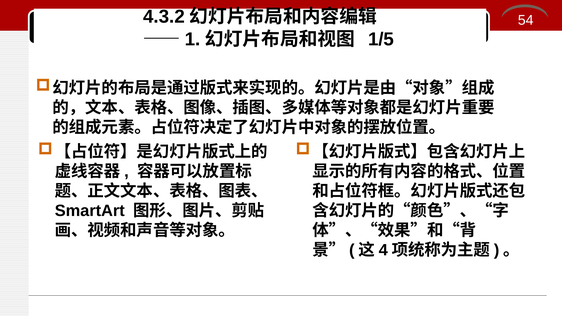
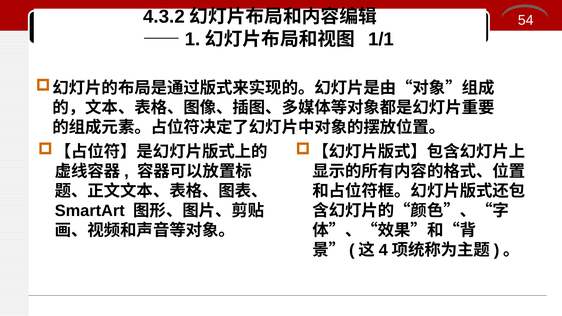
1/5: 1/5 -> 1/1 (381, 39)
